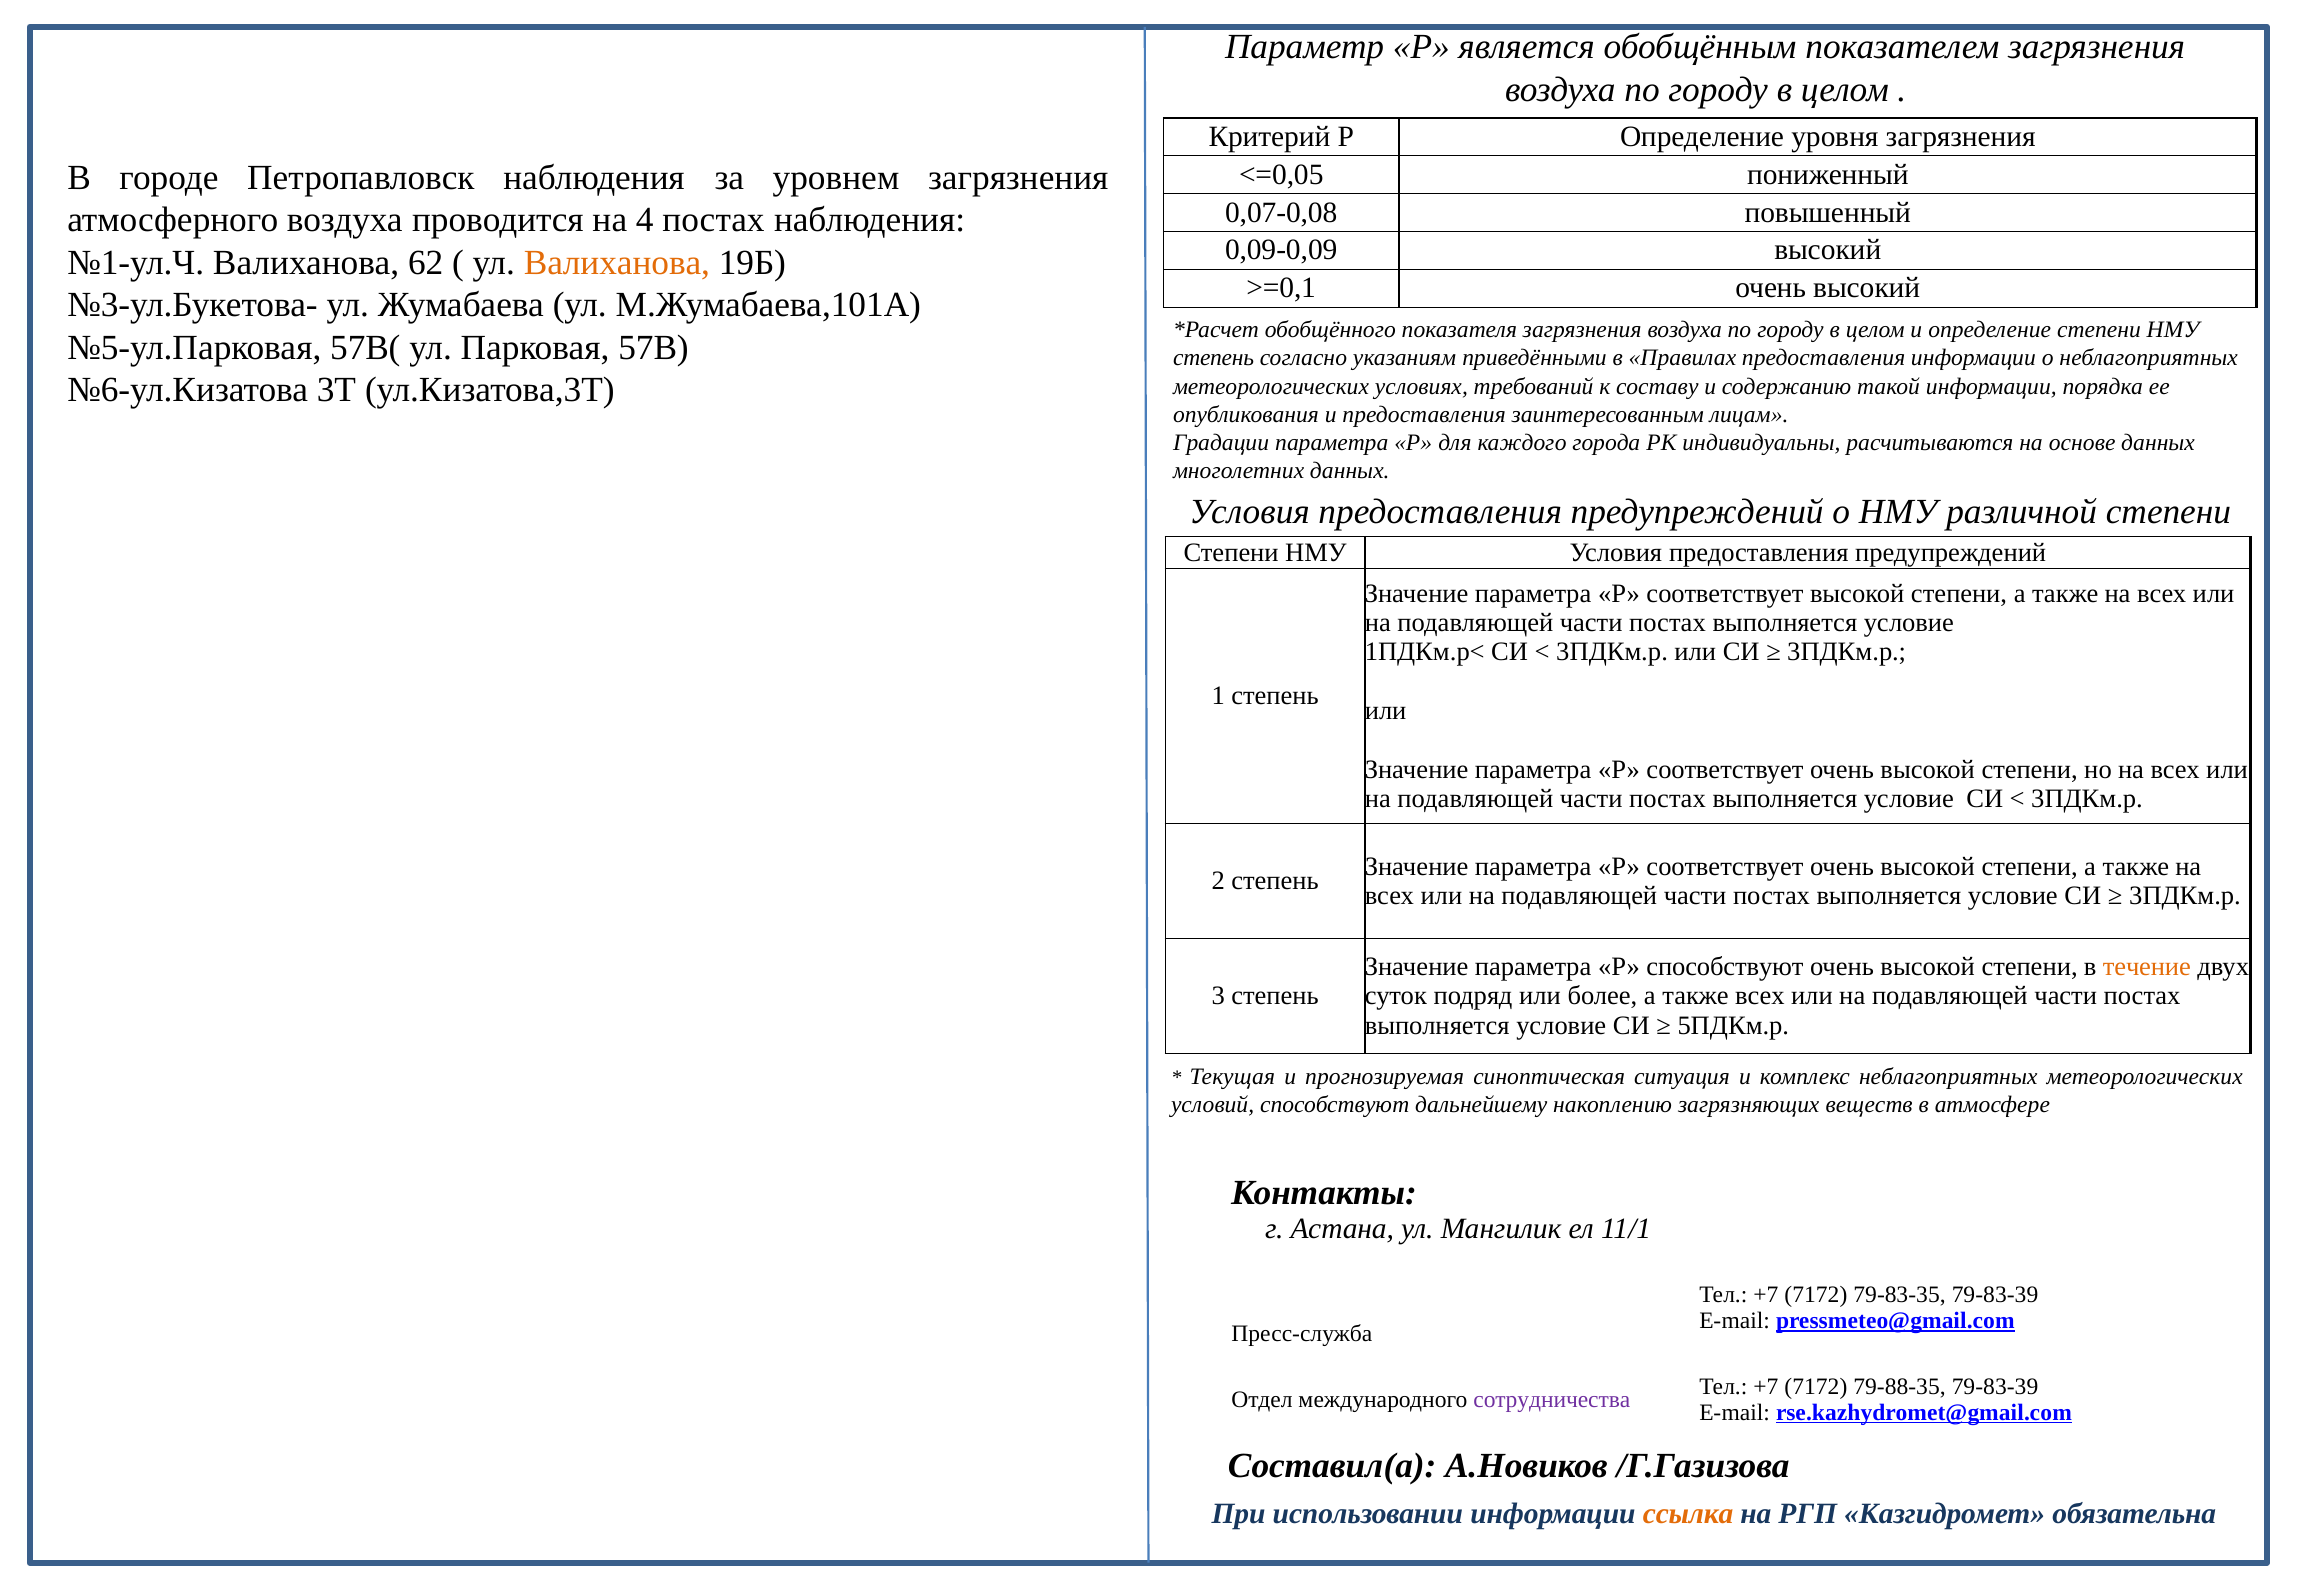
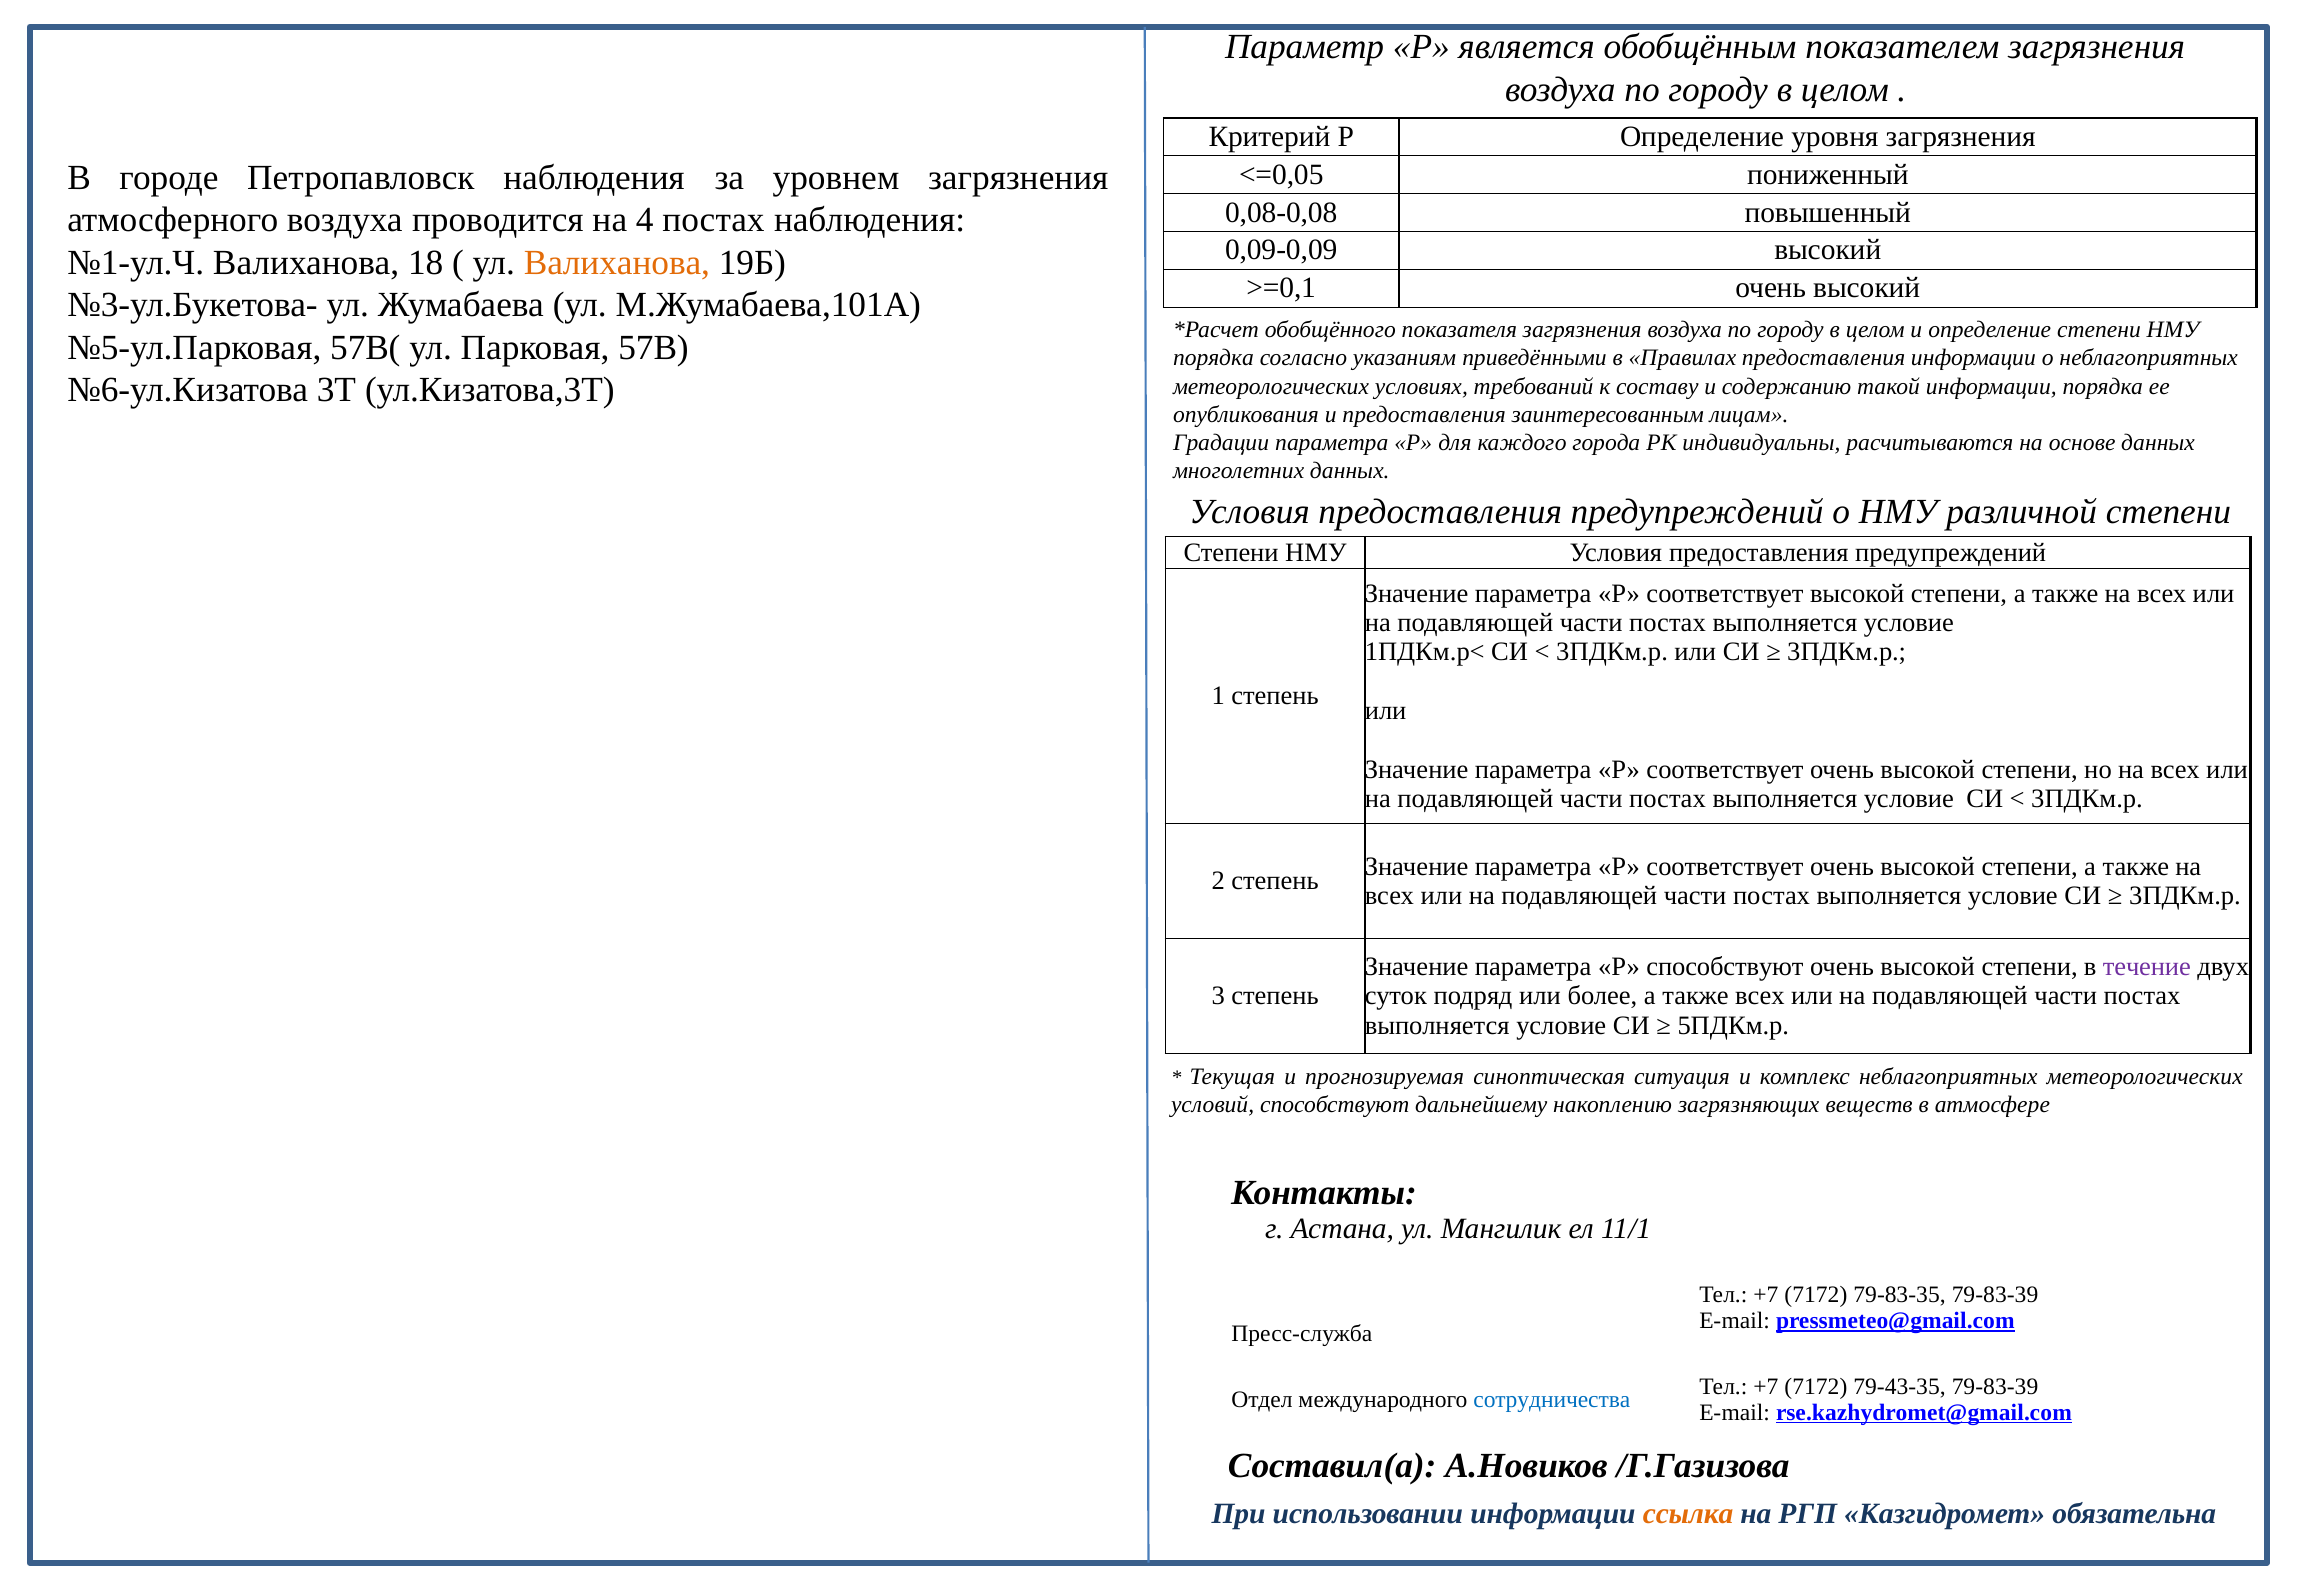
0,07-0,08: 0,07-0,08 -> 0,08-0,08 (1281, 212)
62: 62 -> 18 (426, 263)
степень: степень -> порядка (1213, 358)
течение colour: orange -> purple (2147, 967)
79-88-35: 79-88-35 -> 79-43-35 (1900, 1386)
сотрудничества colour: purple -> blue (1552, 1400)
